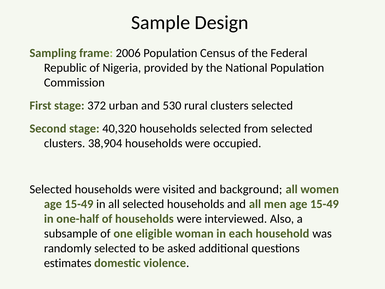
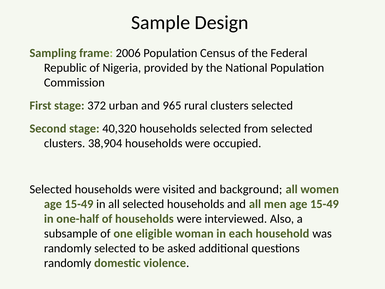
530: 530 -> 965 (172, 105)
estimates: estimates -> randomly (68, 263)
